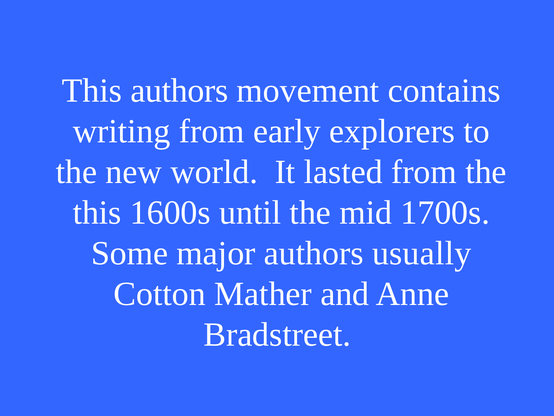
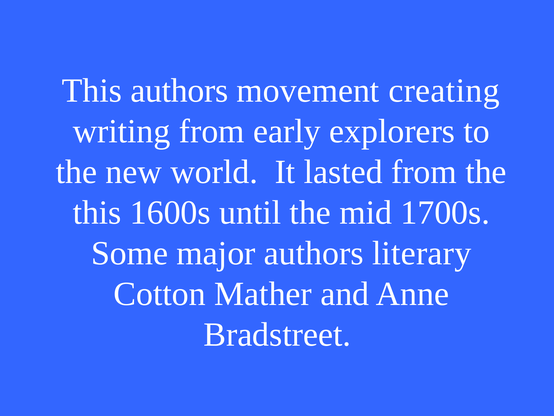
contains: contains -> creating (444, 91)
usually: usually -> literary (422, 253)
